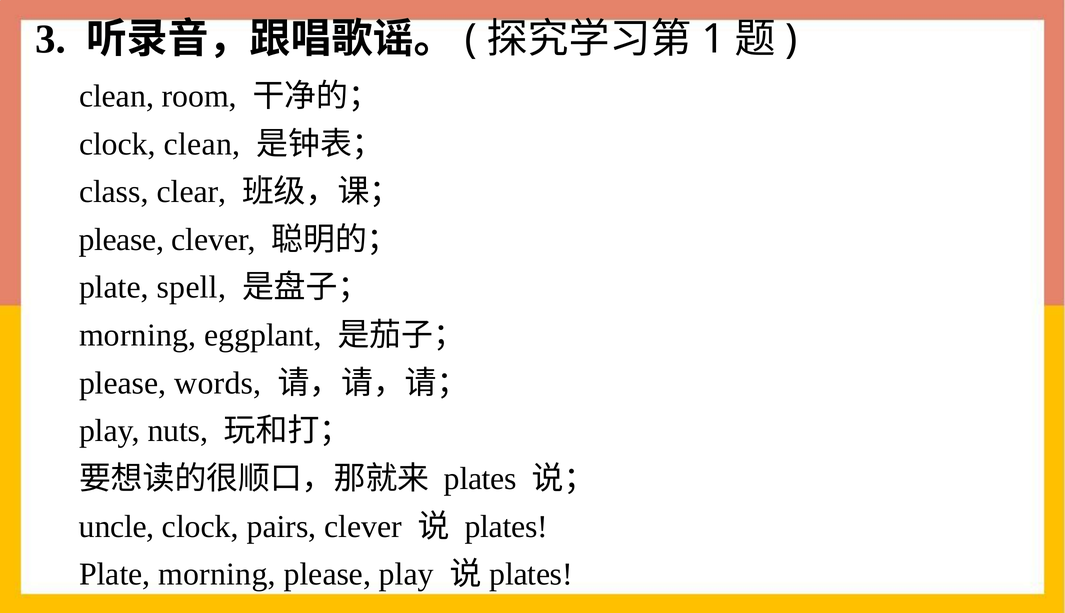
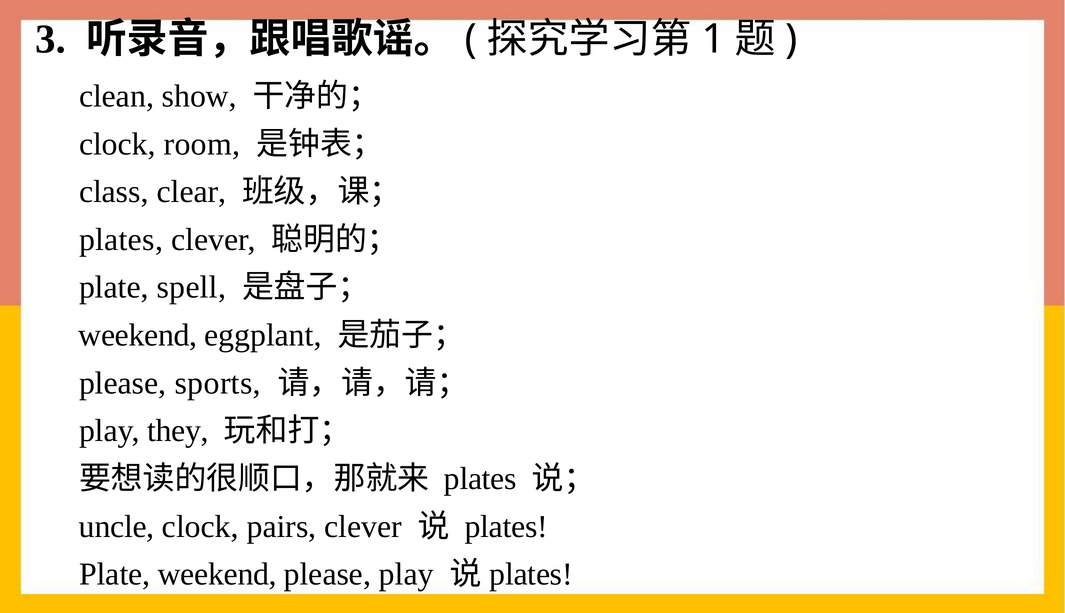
room: room -> show (199, 96)
clock clean: clean -> room (202, 144)
please: please -> plates (121, 240)
morning: morning -> weekend (138, 335)
words: words -> sports (218, 383)
nuts: nuts -> they (178, 431)
Plate morning: morning -> weekend (217, 575)
